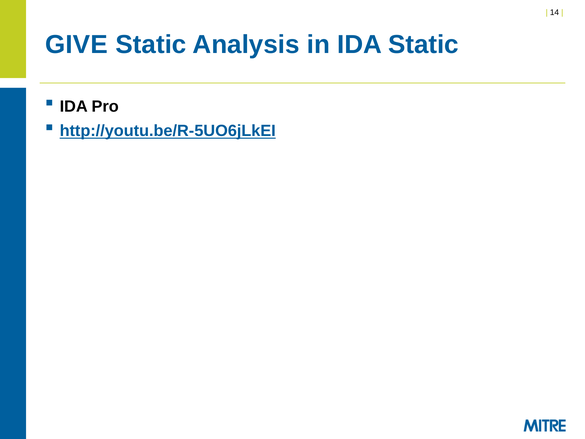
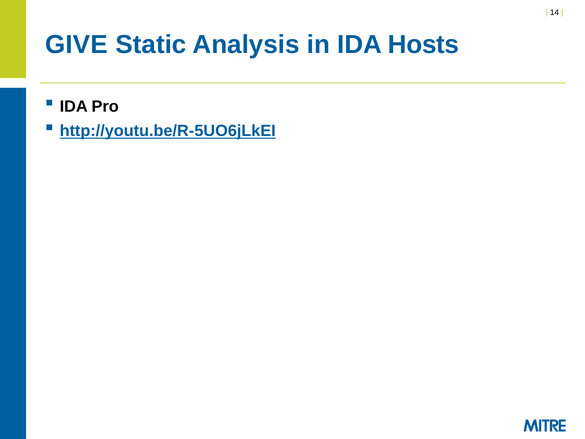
IDA Static: Static -> Hosts (424, 45)
